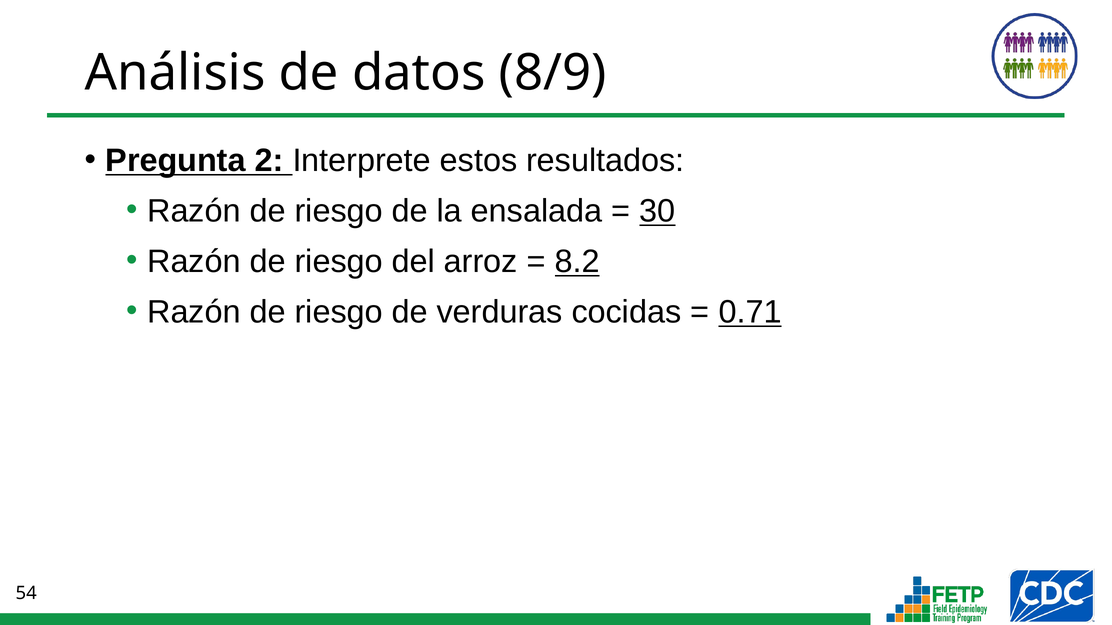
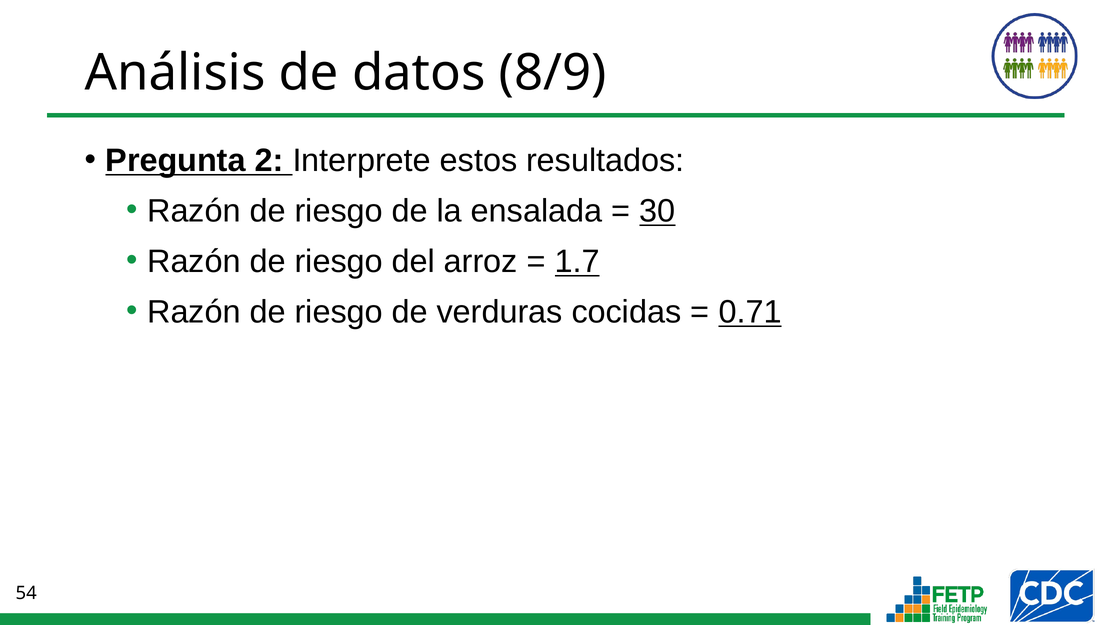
8.2: 8.2 -> 1.7 (577, 262)
